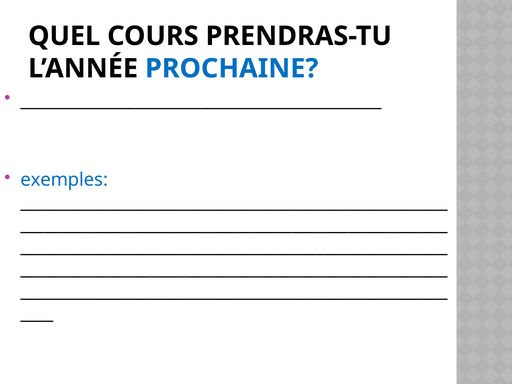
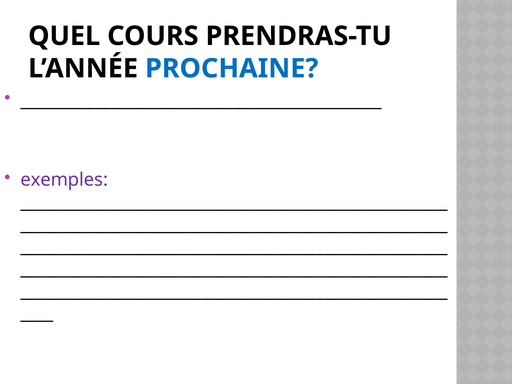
exemples colour: blue -> purple (64, 180)
